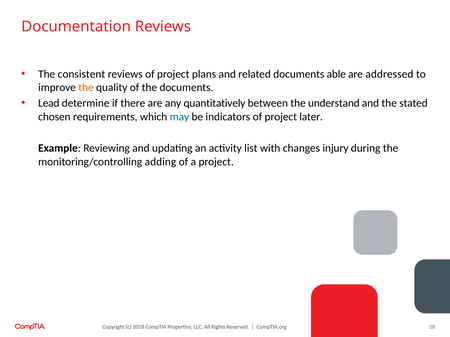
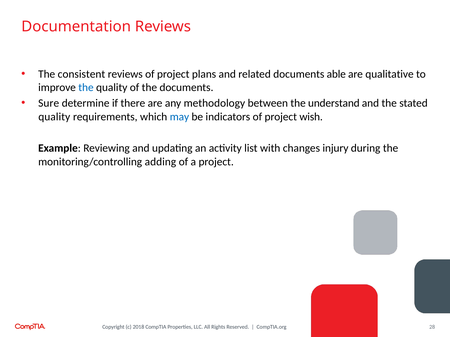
addressed: addressed -> qualitative (389, 74)
the colour: orange -> blue (86, 88)
Lead: Lead -> Sure (49, 103)
quantitatively: quantitatively -> methodology (214, 103)
chosen: chosen -> quality (54, 117)
later: later -> wish (311, 117)
